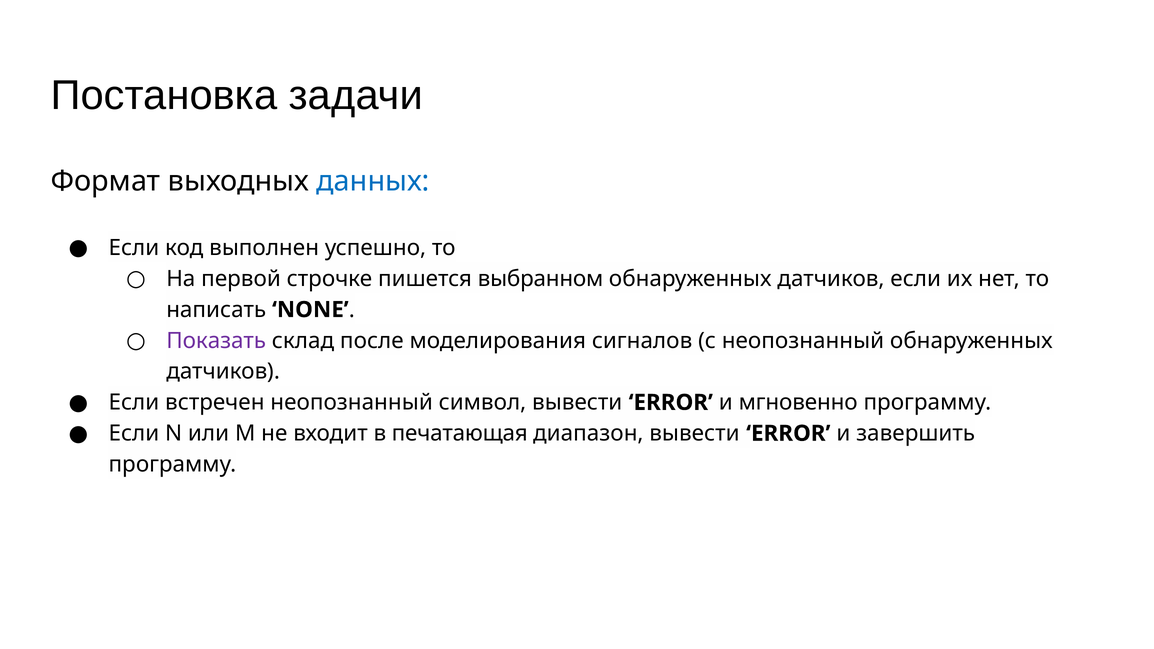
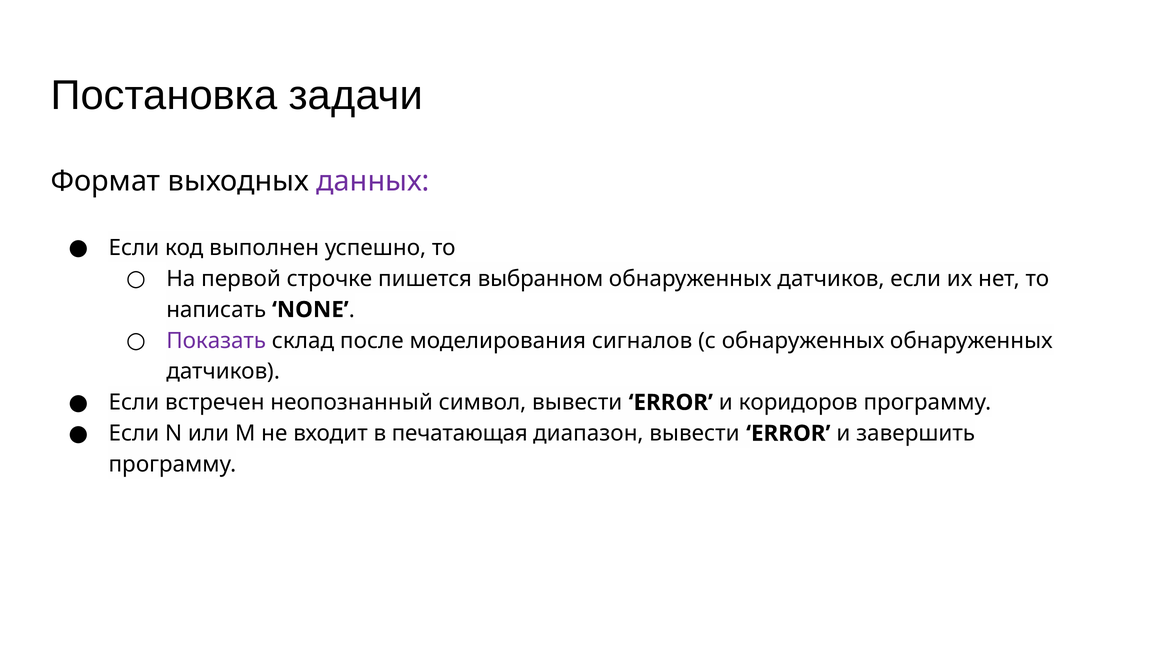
данных colour: blue -> purple (373, 181)
с неопознанный: неопознанный -> обнаруженных (803, 341)
мгновенно: мгновенно -> коридоров (798, 403)
